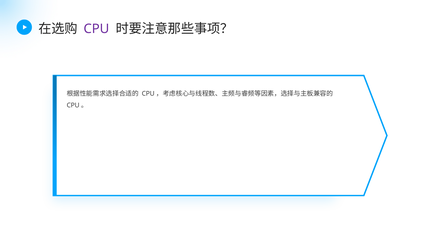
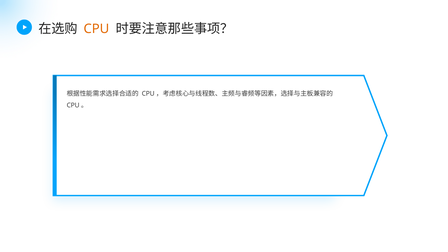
CPU colour: purple -> orange (96, 29)
